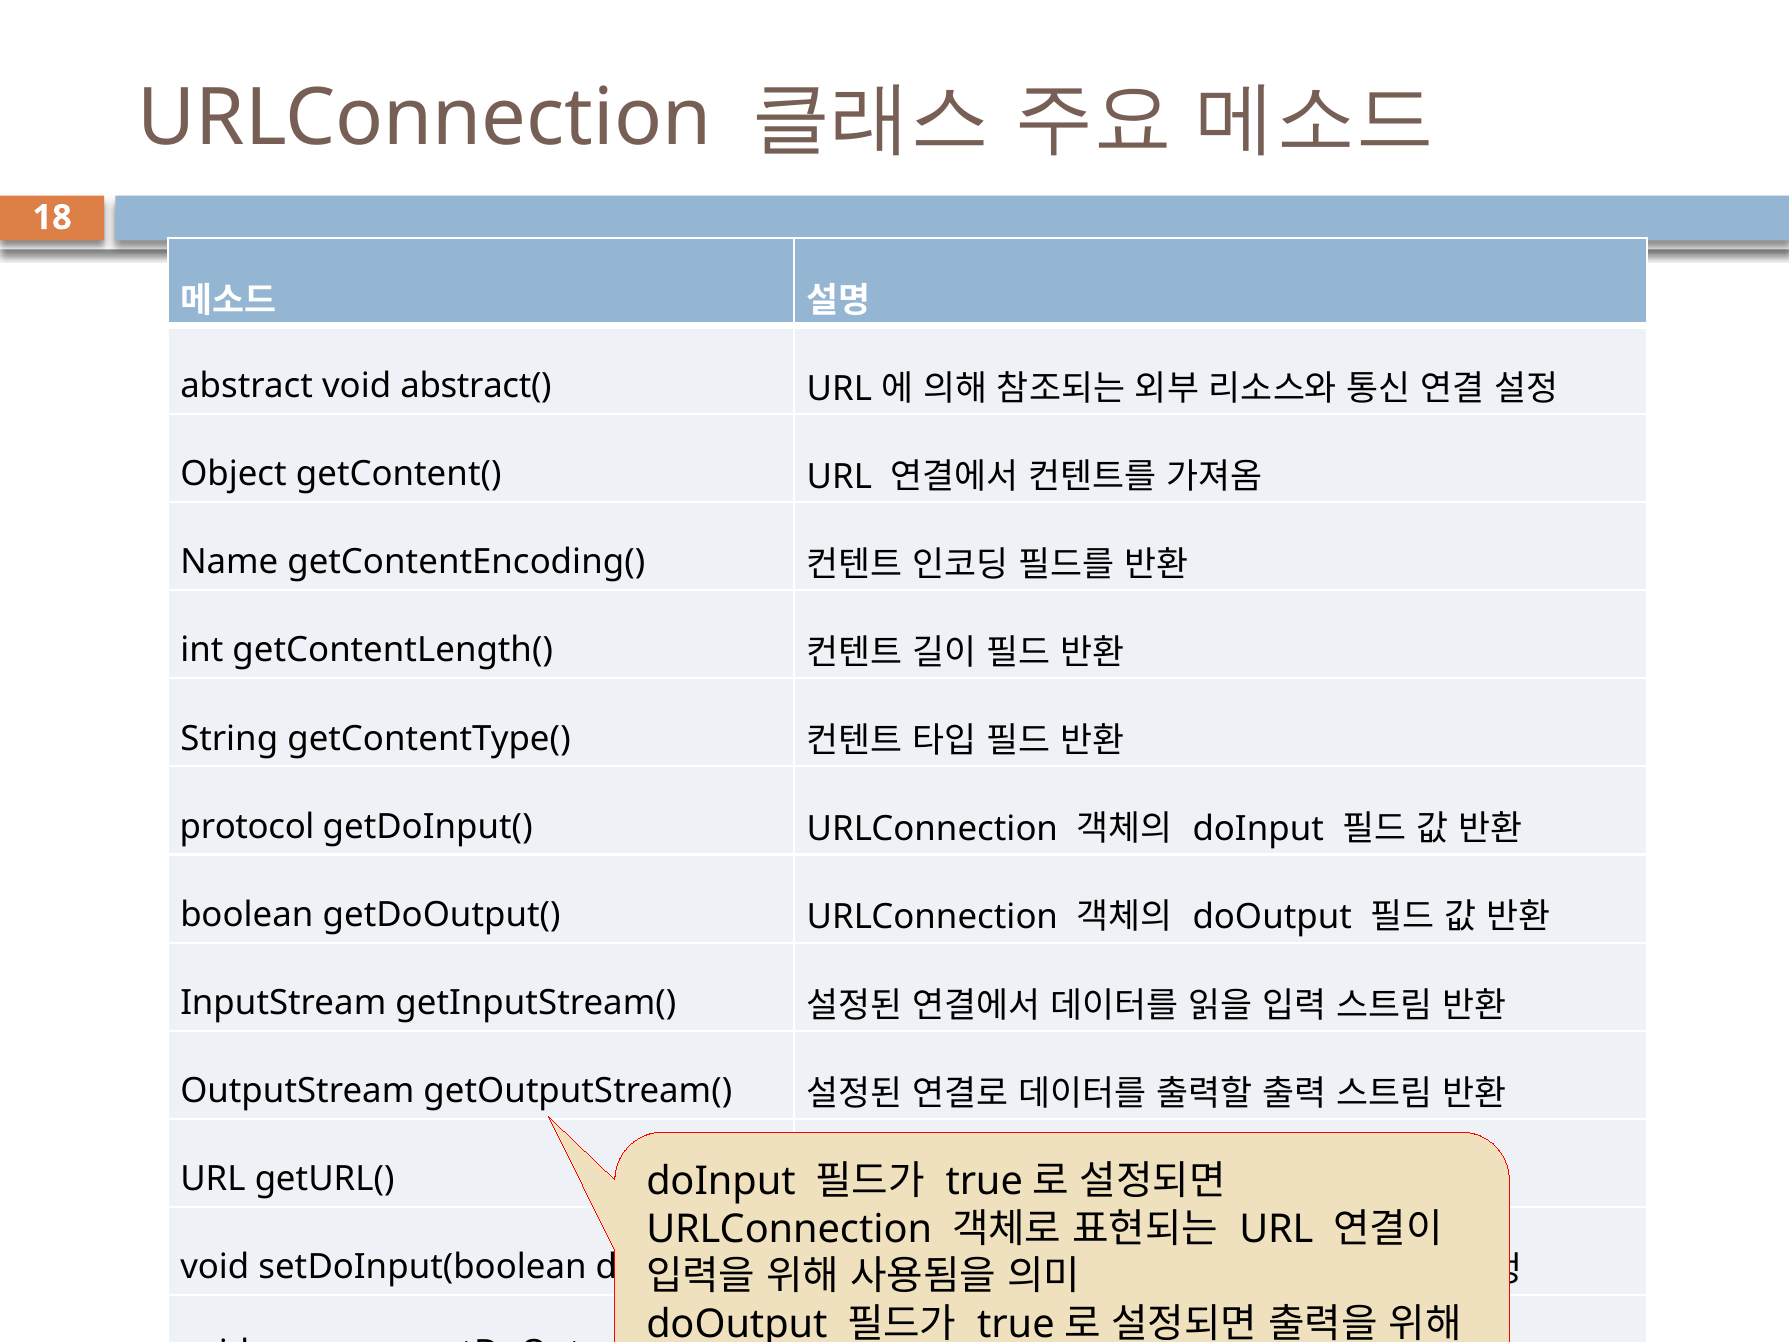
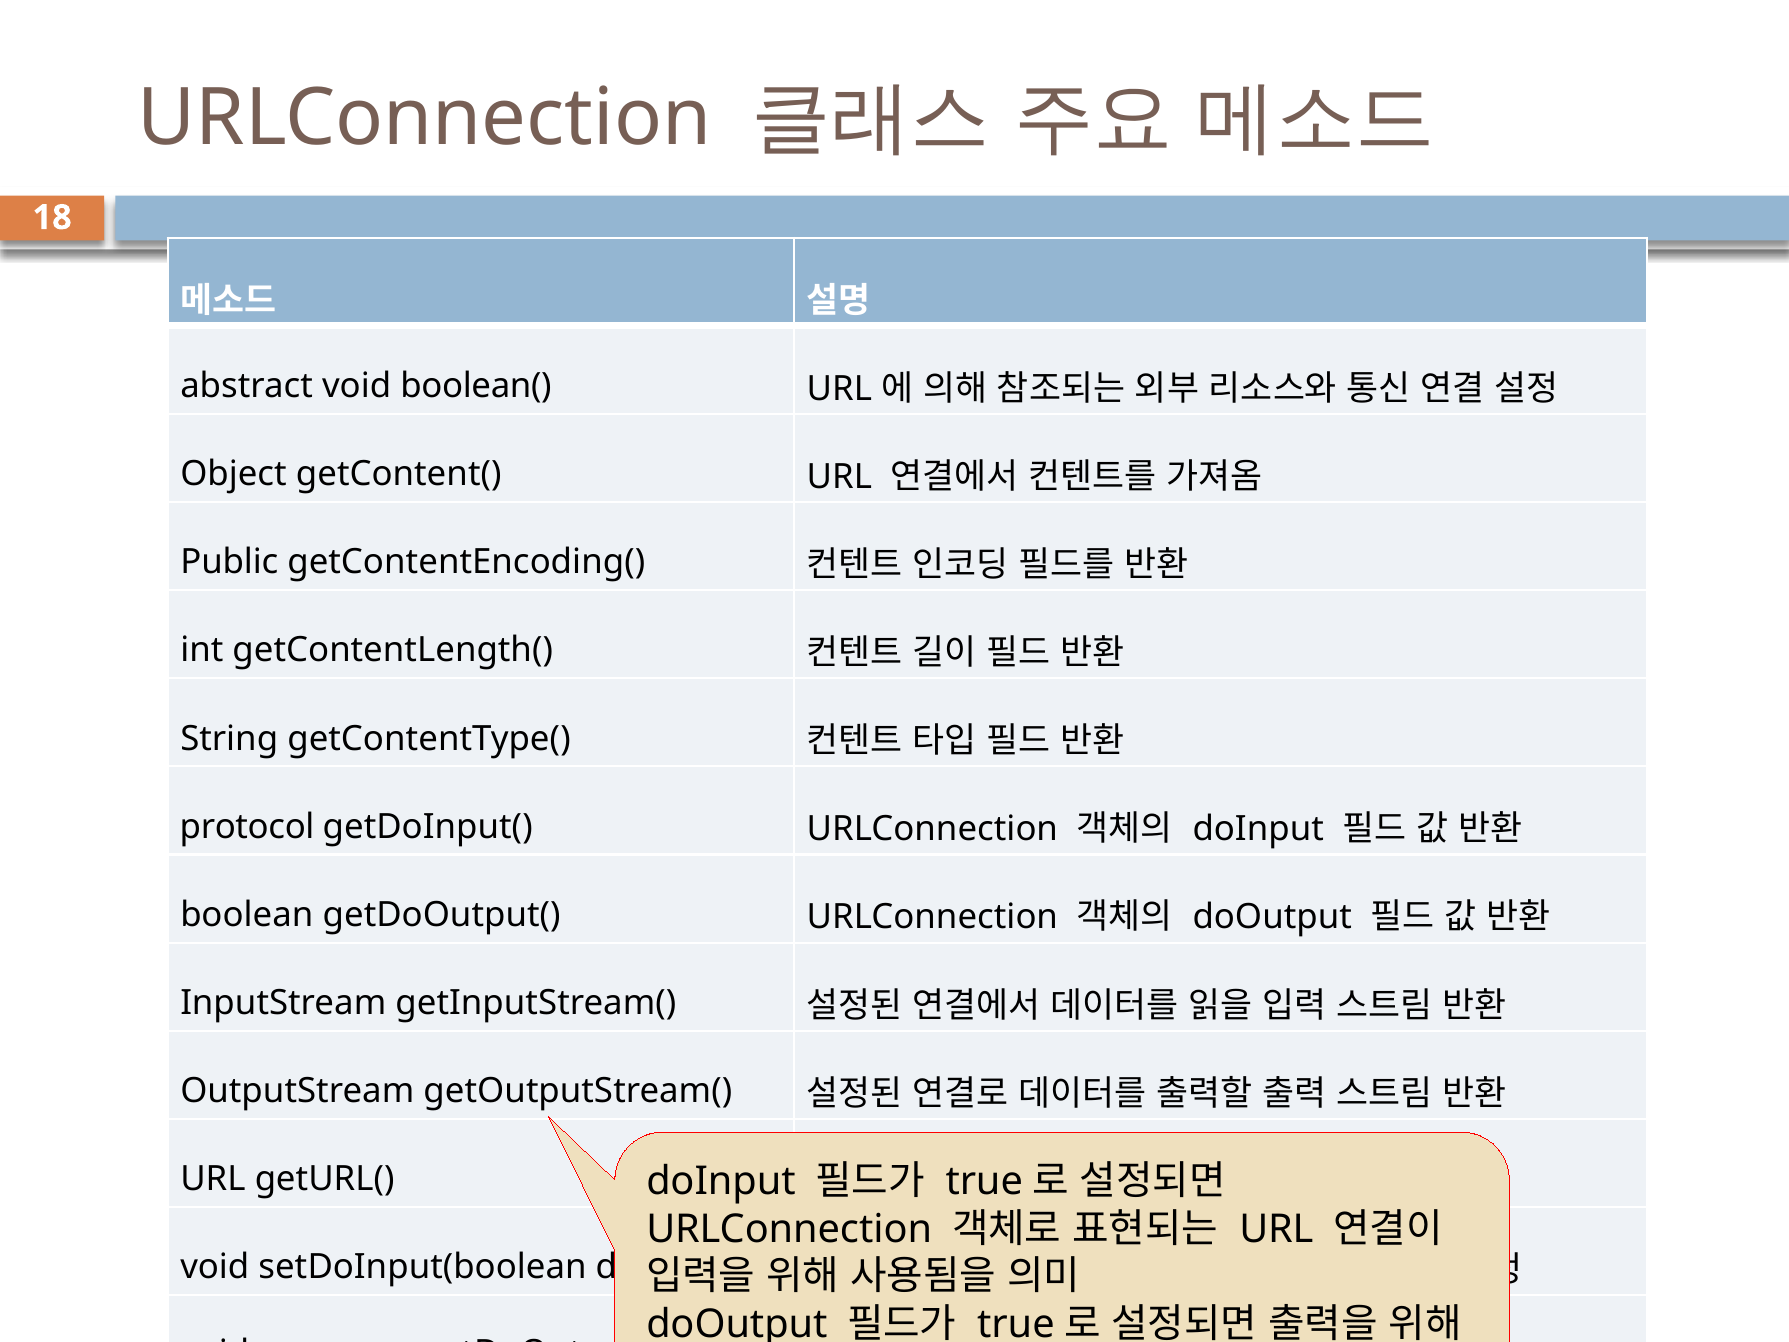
abstract(: abstract( -> boolean( (476, 386)
Name: Name -> Public (229, 562)
